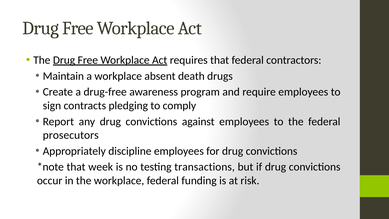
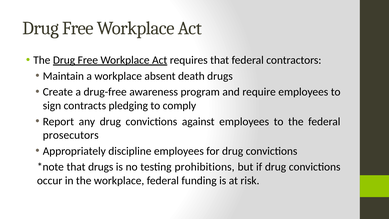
that week: week -> drugs (101, 167)
transactions: transactions -> prohibitions (205, 167)
